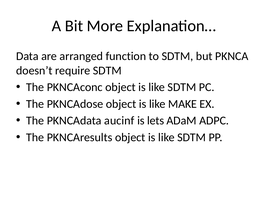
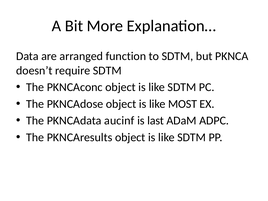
MAKE: MAKE -> MOST (183, 104)
lets: lets -> last (156, 121)
